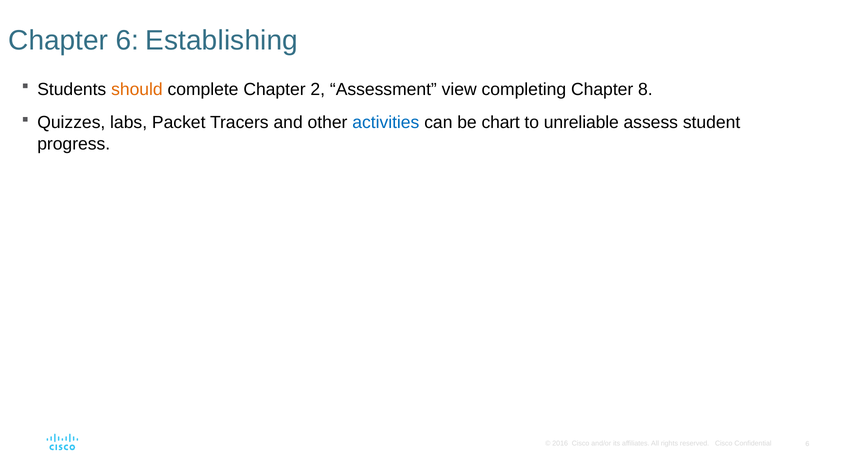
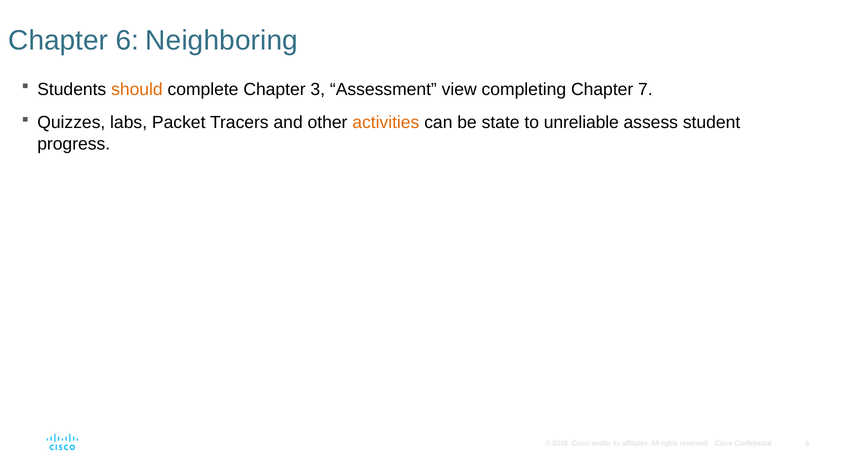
Establishing: Establishing -> Neighboring (222, 41)
2: 2 -> 3 (318, 89)
8: 8 -> 7 (645, 89)
activities colour: blue -> orange (386, 123)
chart: chart -> state (501, 123)
